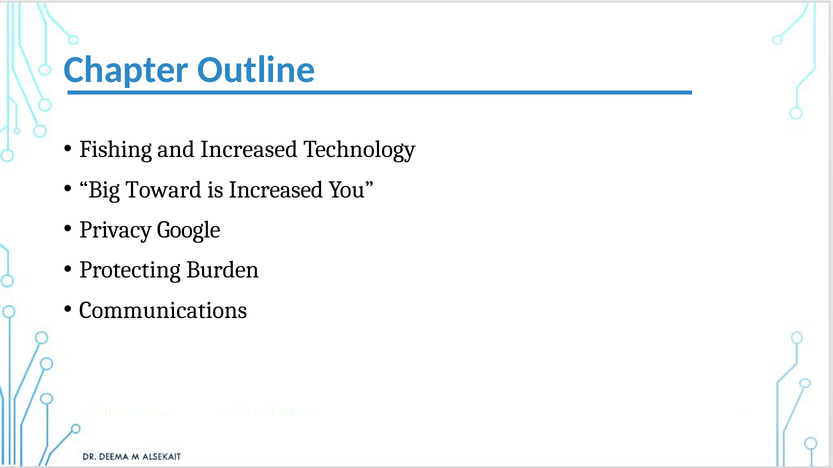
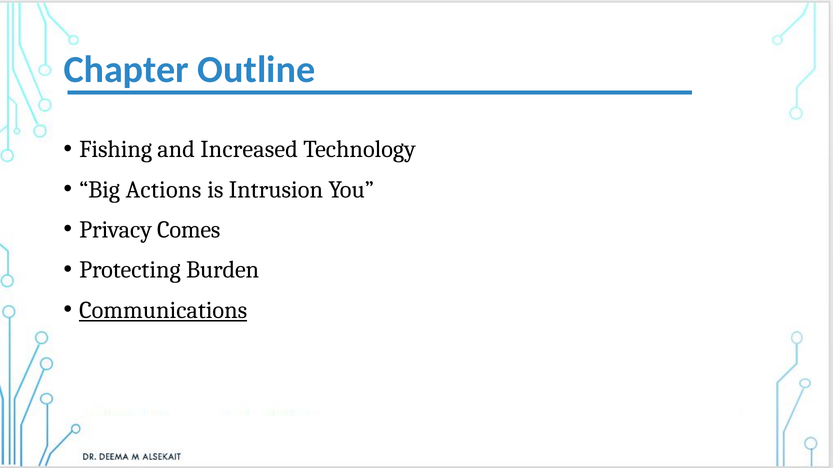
Toward: Toward -> Actions (164, 190)
is Increased: Increased -> Intrusion (276, 190)
Google: Google -> Comes (189, 230)
Communications underline: none -> present (163, 311)
